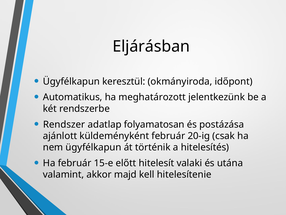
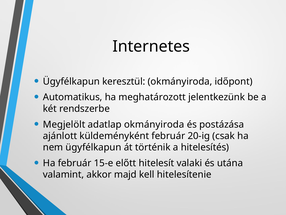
Eljárásban: Eljárásban -> Internetes (151, 46)
Rendszer: Rendszer -> Megjelölt (64, 124)
adatlap folyamatosan: folyamatosan -> okmányiroda (154, 124)
